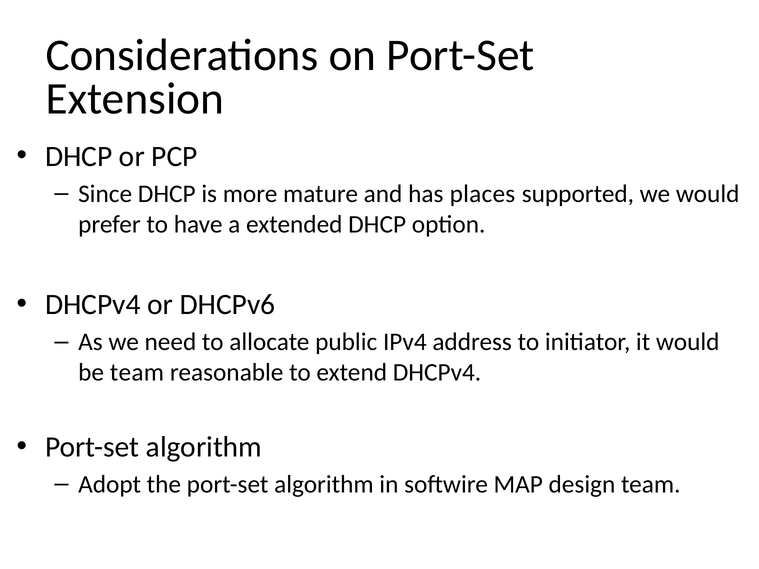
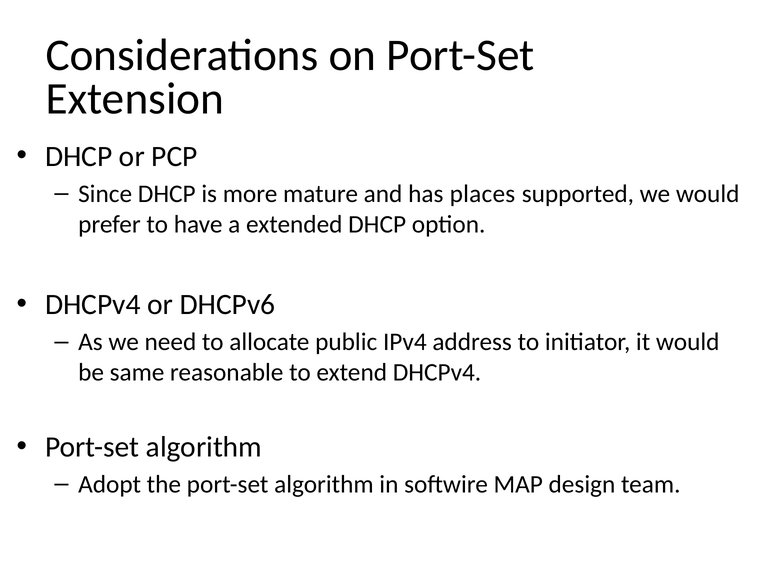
be team: team -> same (137, 373)
